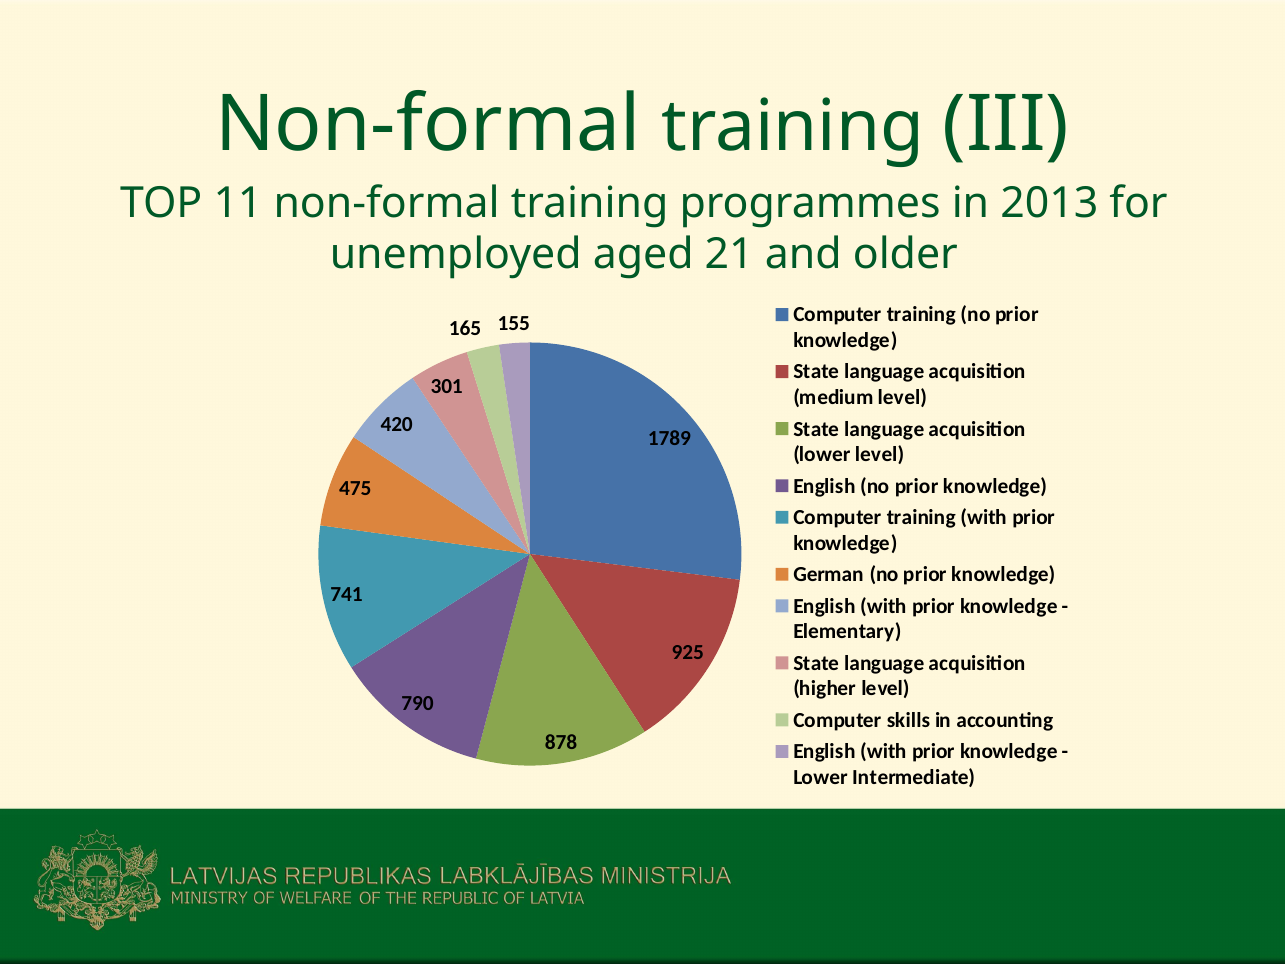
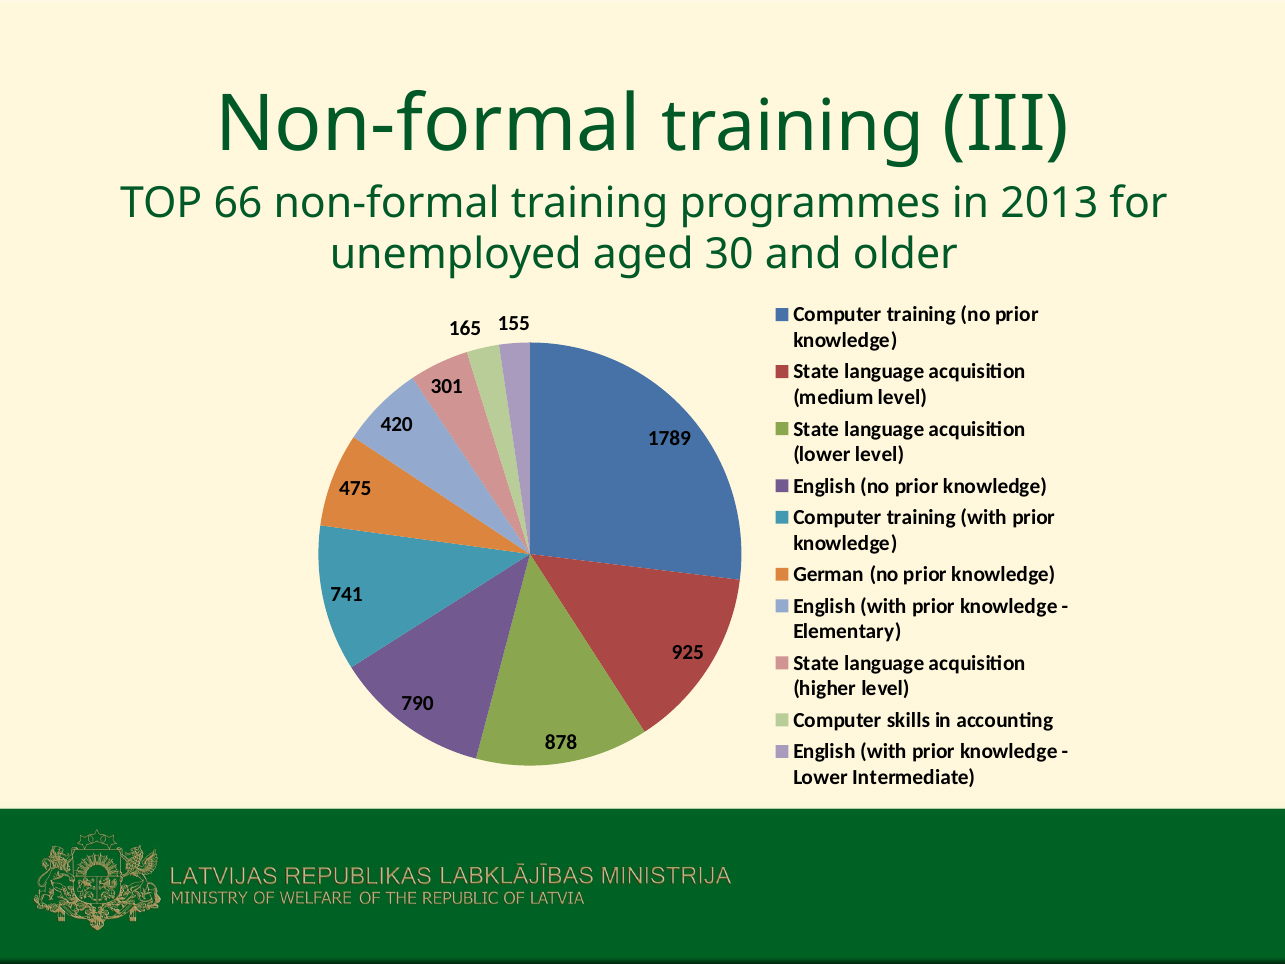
11: 11 -> 66 (238, 203)
21: 21 -> 30 (729, 255)
